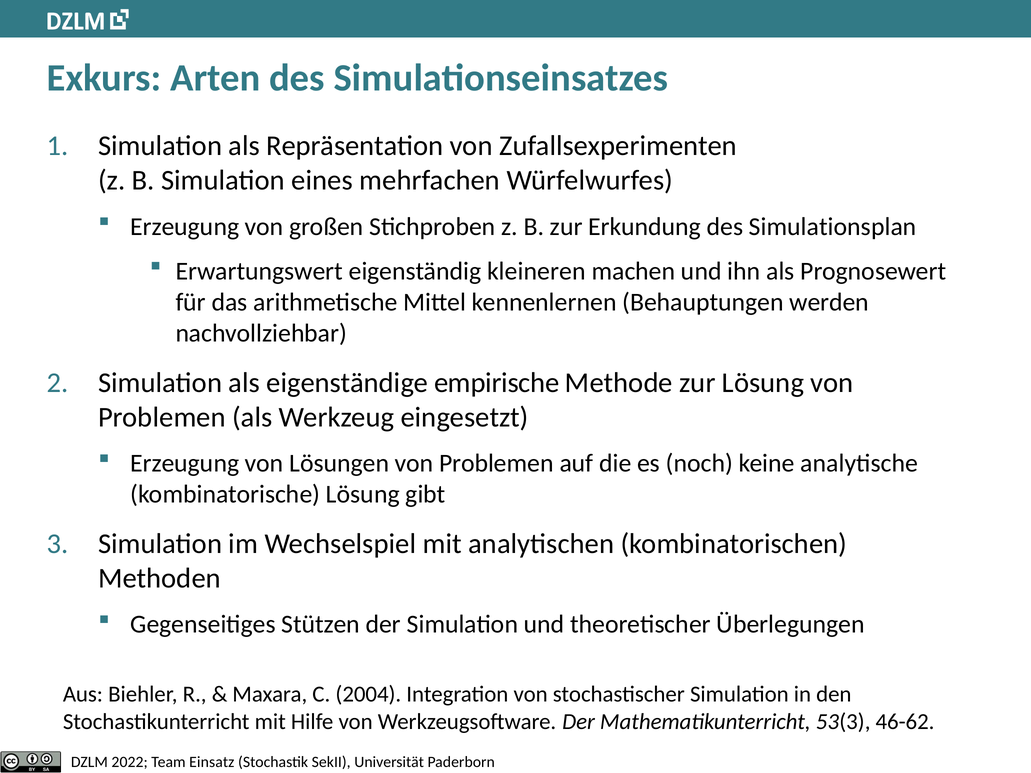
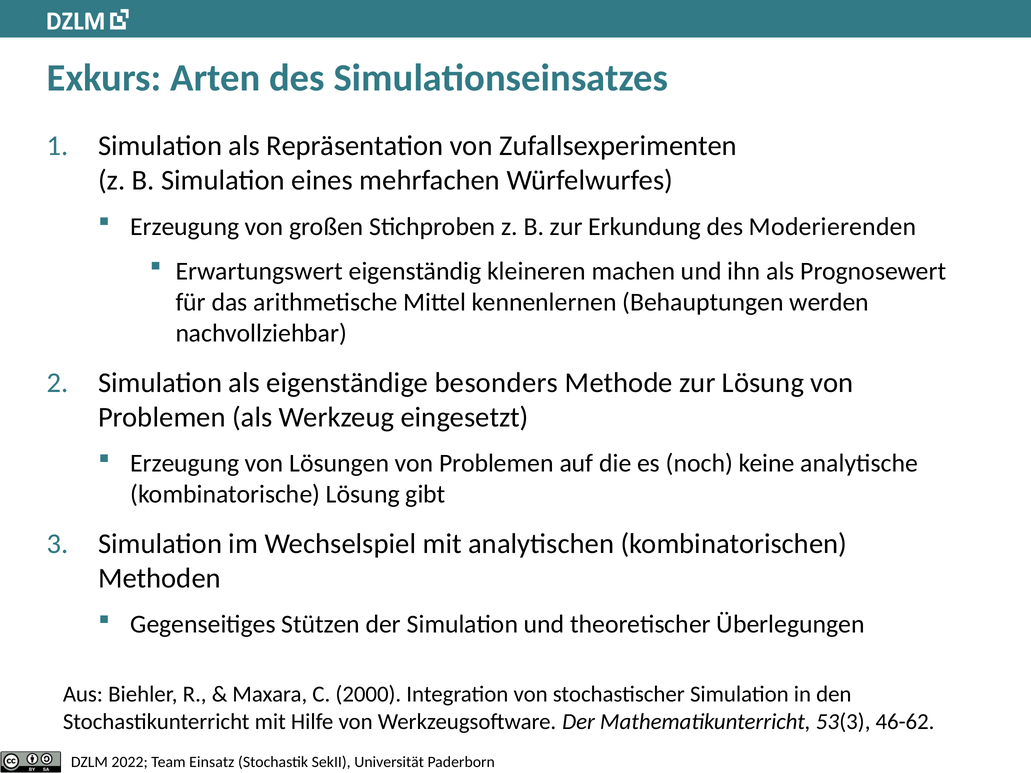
Simulationsplan: Simulationsplan -> Moderierenden (833, 227)
empirische: empirische -> besonders (496, 383)
2004: 2004 -> 2000 (368, 694)
